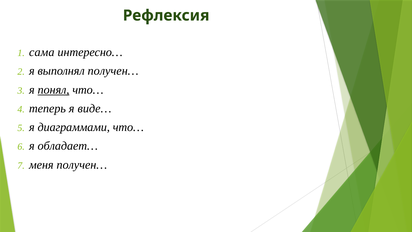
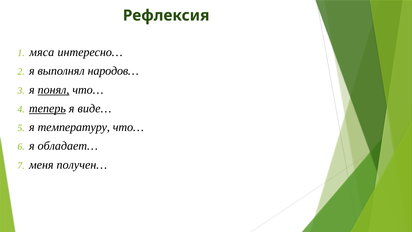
сама: сама -> мяса (42, 52)
выполнял получен…: получен… -> народов… (113, 71)
теперь underline: none -> present (47, 108)
диаграммами: диаграммами -> температуру (74, 127)
